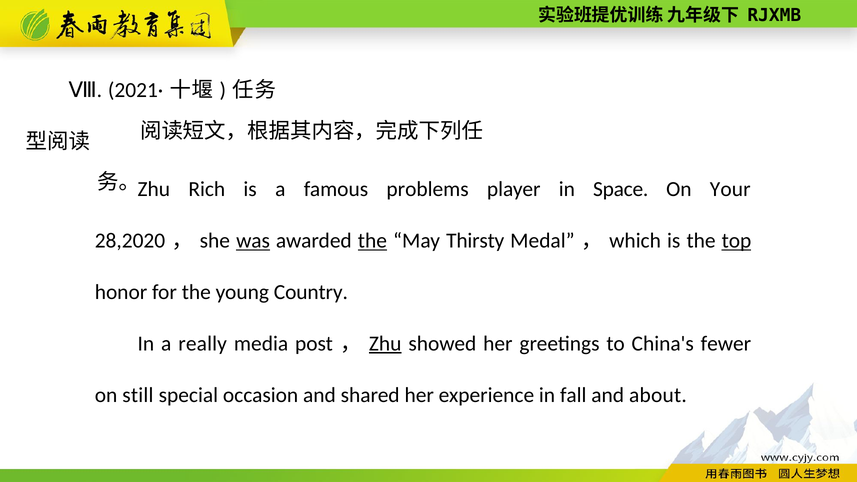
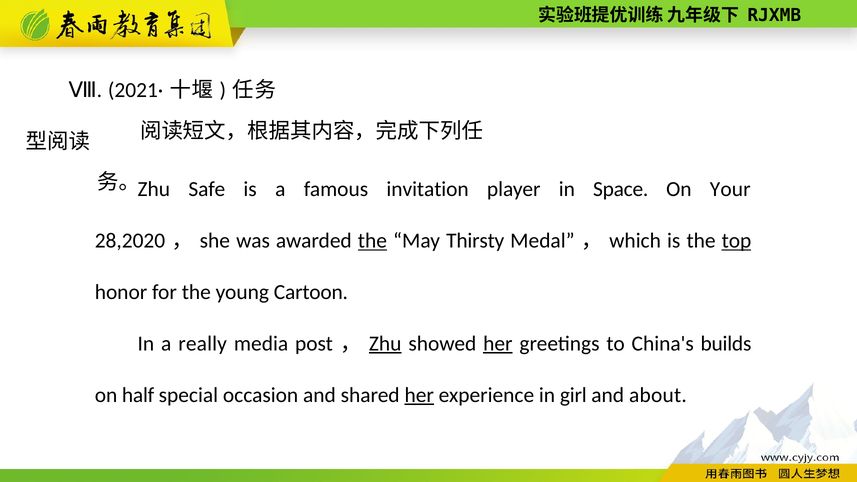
Rich: Rich -> Safe (207, 189)
problems: problems -> invitation (428, 189)
was underline: present -> none (253, 241)
Country: Country -> Cartoon (311, 292)
her underline: none -> present (498, 344)
fewer: fewer -> builds (726, 344)
still: still -> half (138, 395)
her underline: none -> present (419, 395)
fall: fall -> girl (573, 395)
